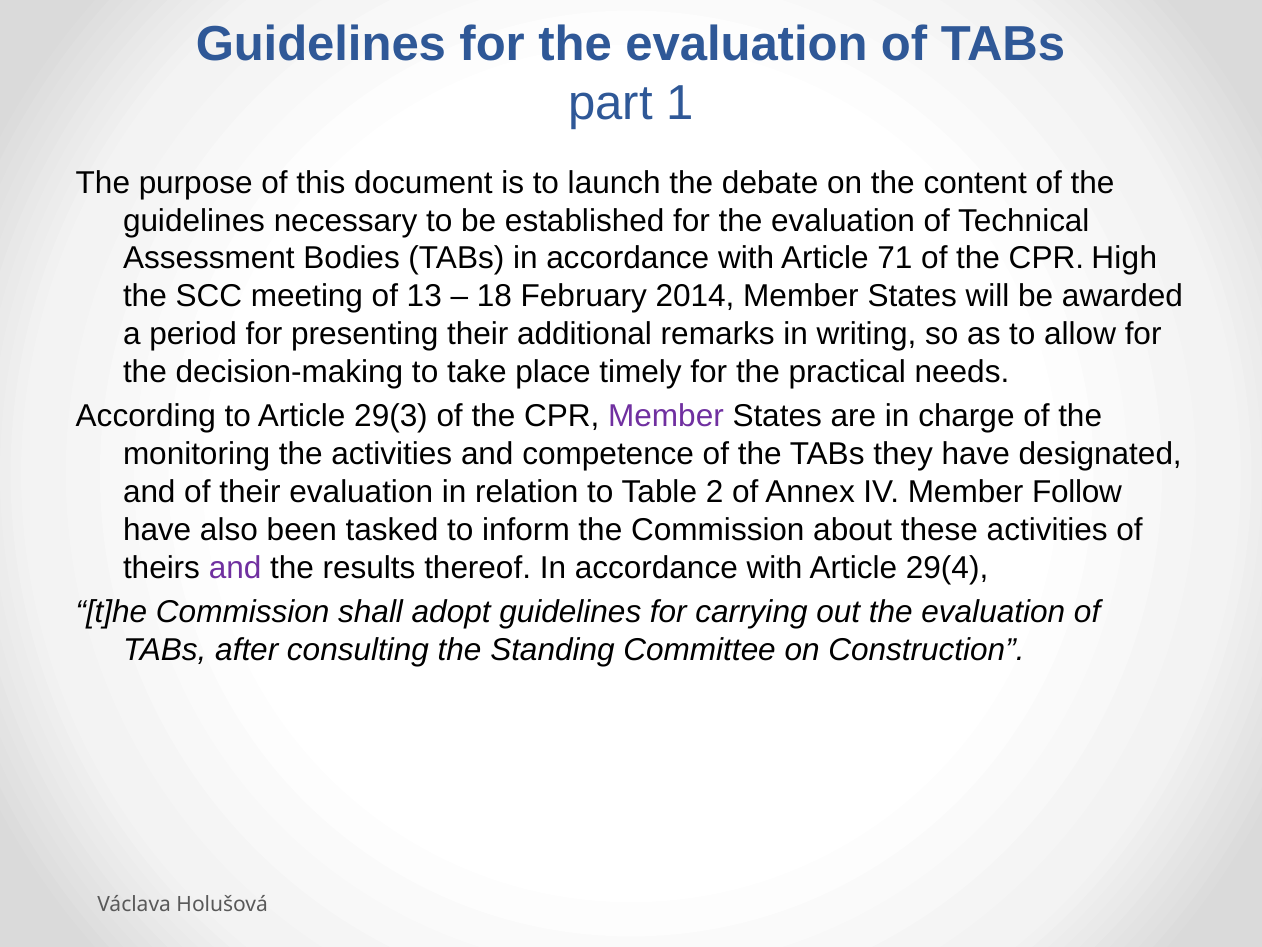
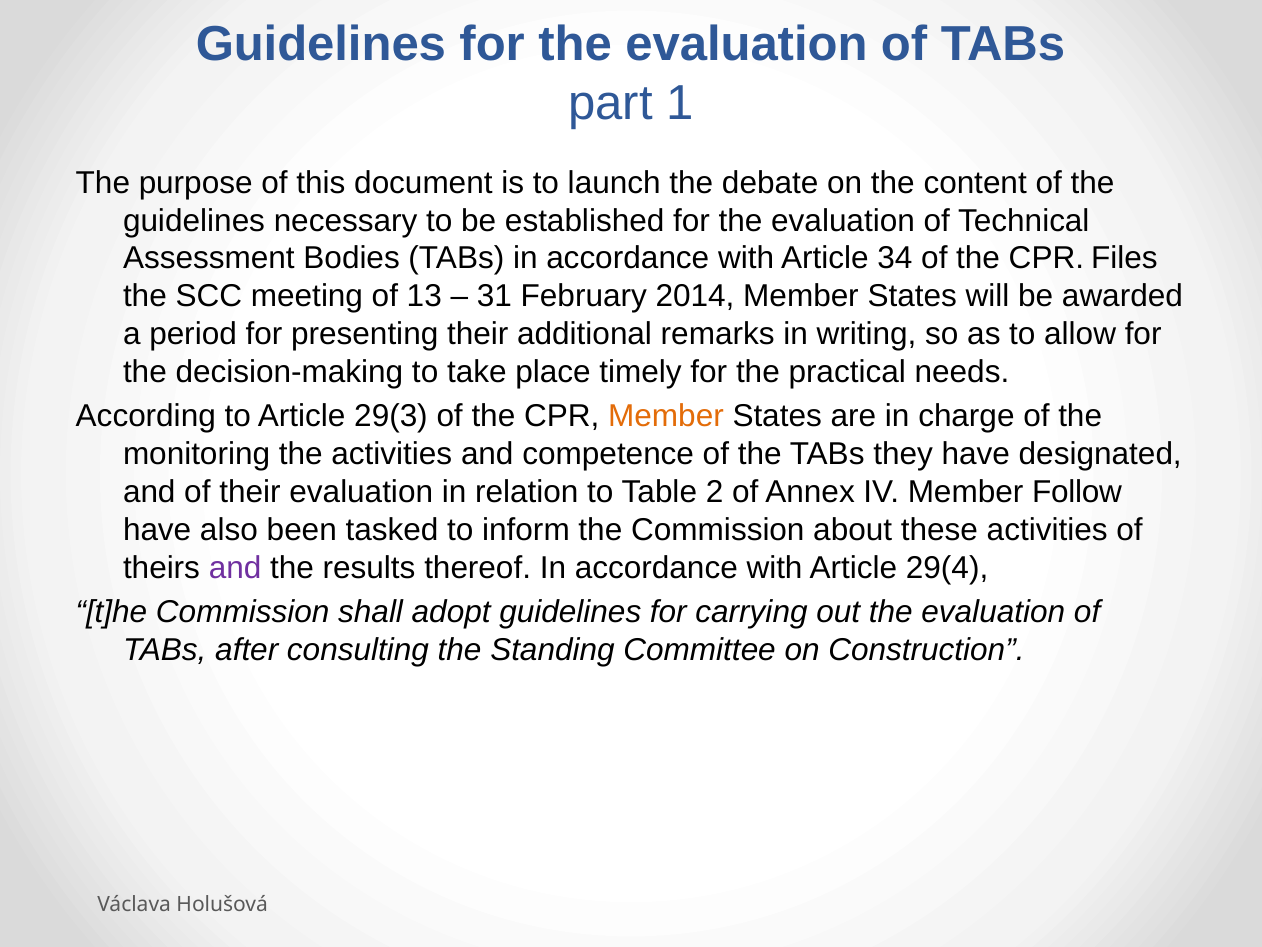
71: 71 -> 34 (895, 258)
High: High -> Files (1124, 258)
18: 18 -> 31 (494, 296)
Member colour: purple -> orange (666, 416)
